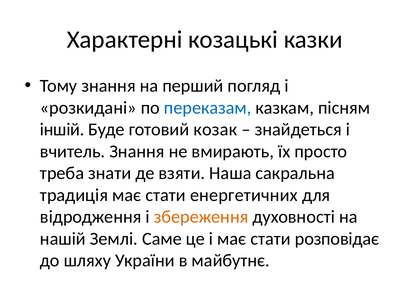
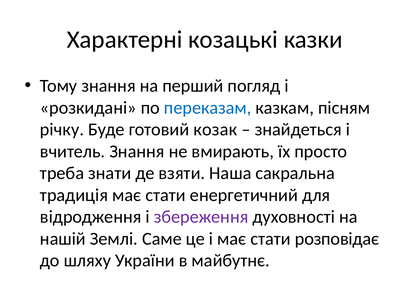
іншій: іншій -> річку (62, 130)
енергетичних: енергетичних -> енергетичний (244, 195)
збереження colour: orange -> purple (201, 217)
